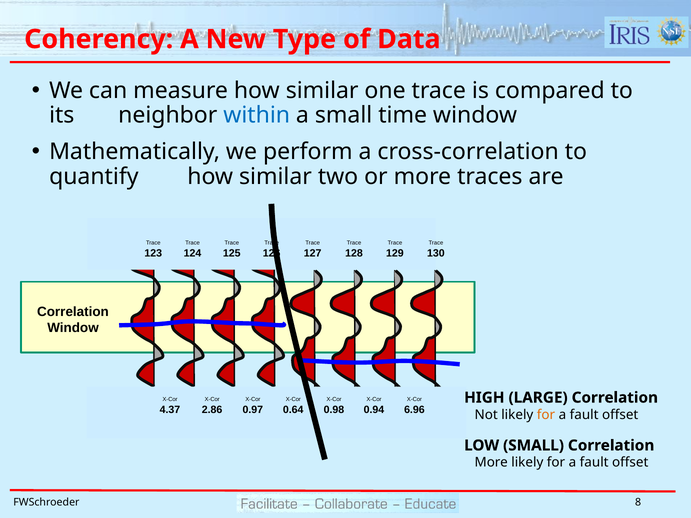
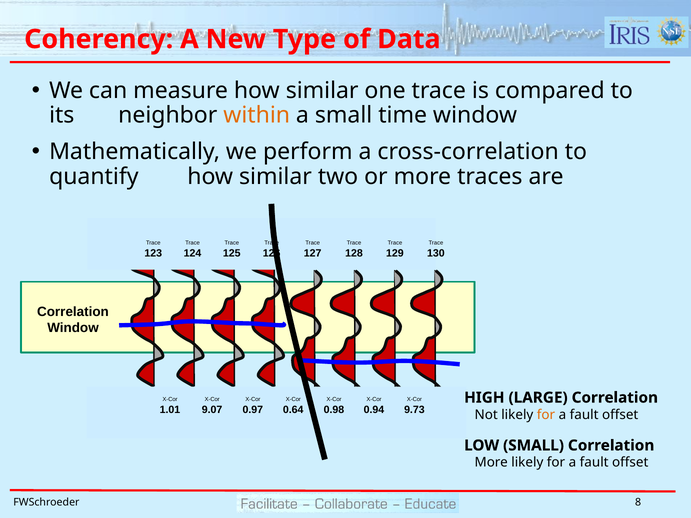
within colour: blue -> orange (257, 115)
4.37: 4.37 -> 1.01 (170, 410)
2.86: 2.86 -> 9.07 (212, 410)
6.96: 6.96 -> 9.73 (414, 410)
